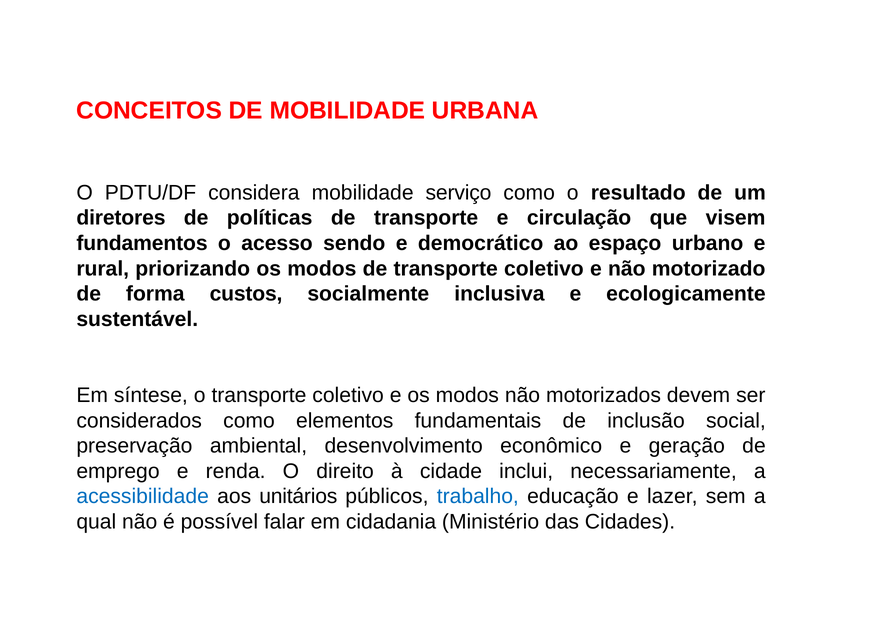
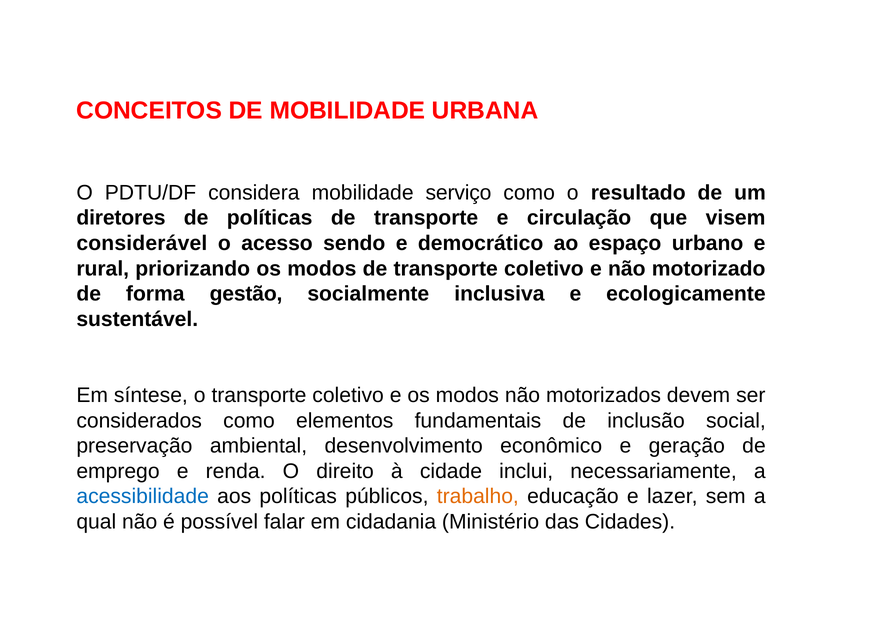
fundamentos: fundamentos -> considerável (142, 243)
custos: custos -> gestão (246, 294)
aos unitários: unitários -> políticas (298, 496)
trabalho colour: blue -> orange (478, 496)
